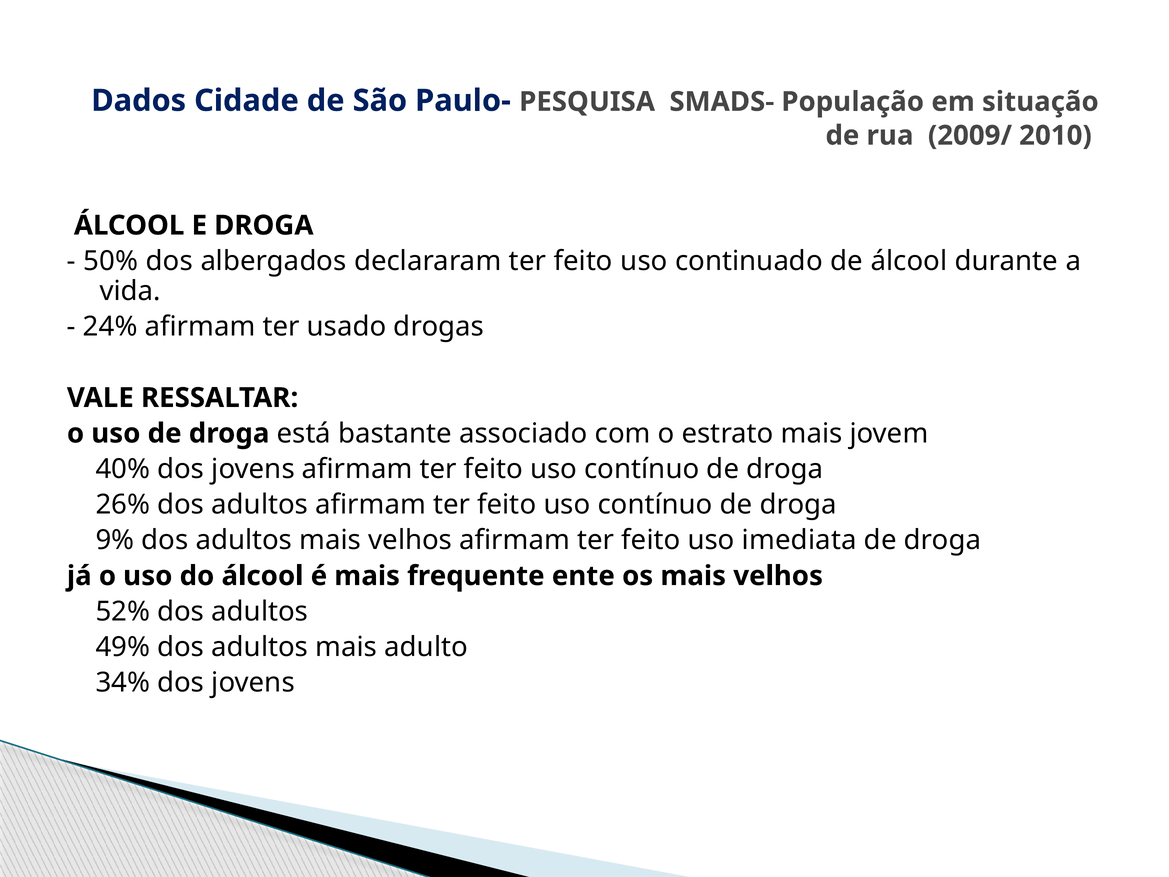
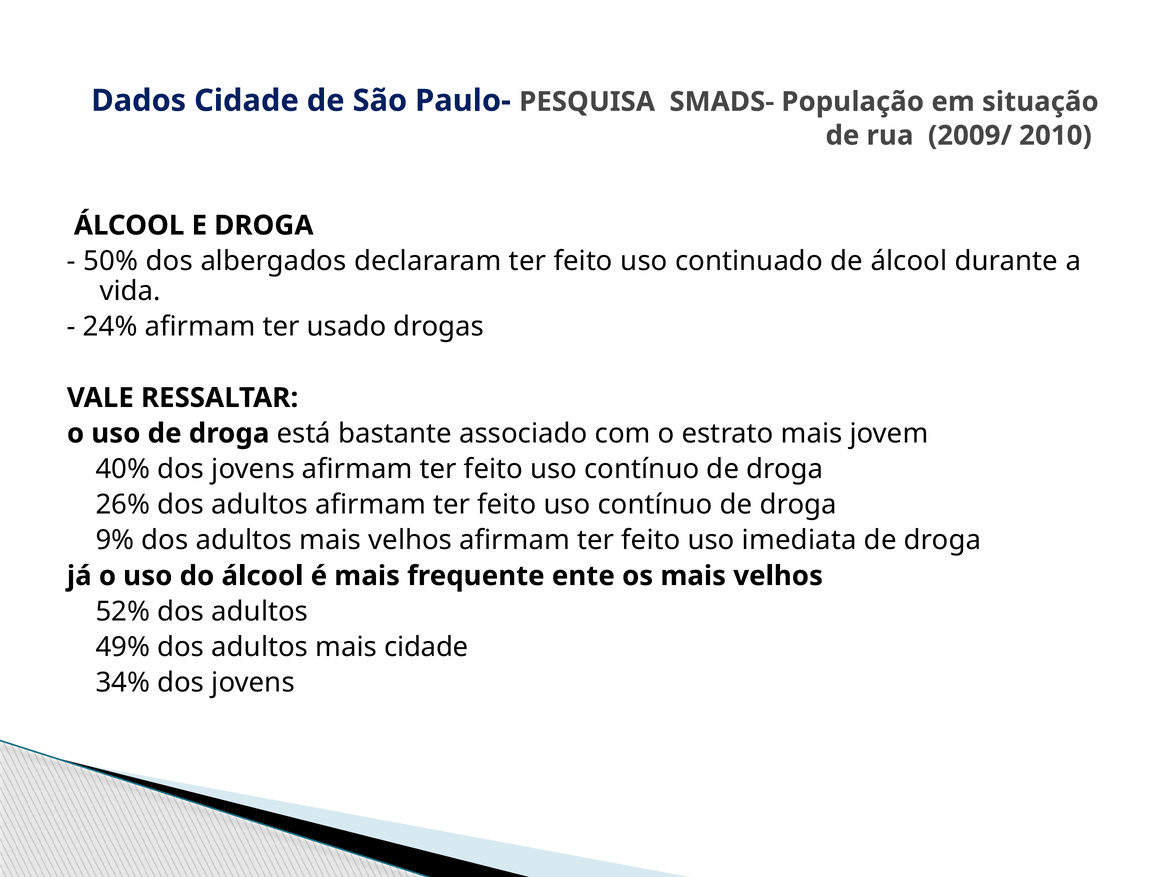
mais adulto: adulto -> cidade (426, 647)
